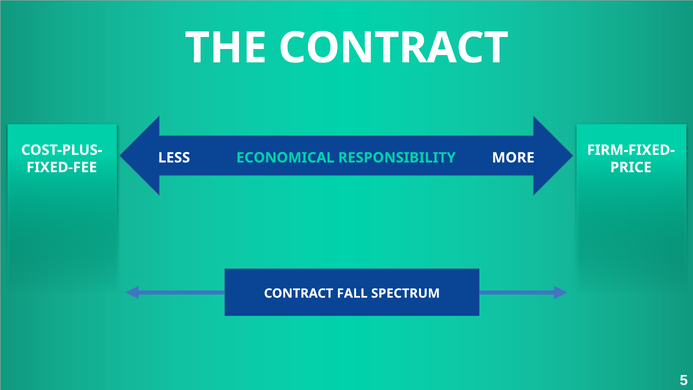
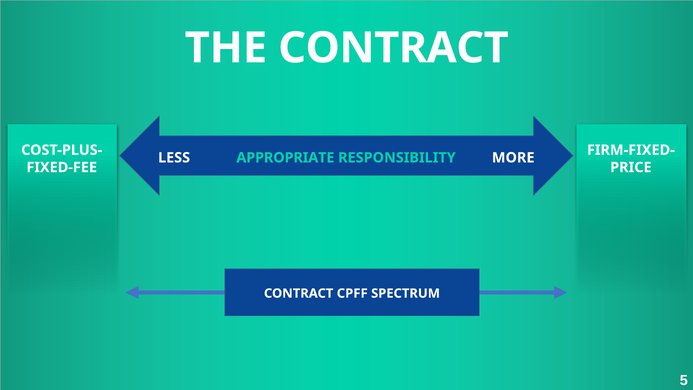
ECONOMICAL: ECONOMICAL -> APPROPRIATE (285, 158)
FALL: FALL -> CPFF (352, 293)
